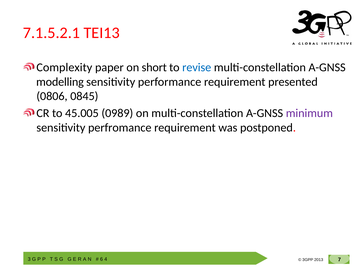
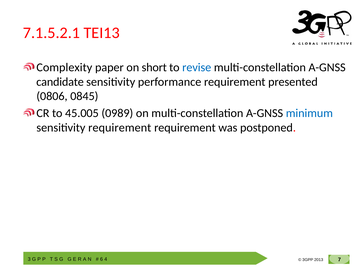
modelling: modelling -> candidate (60, 82)
minimum colour: purple -> blue (309, 113)
sensitivity perfromance: perfromance -> requirement (120, 128)
